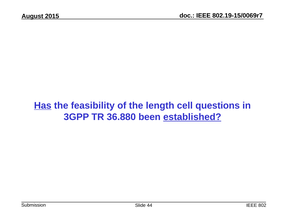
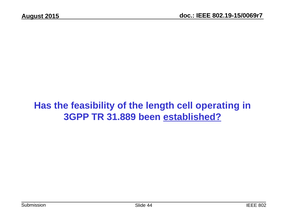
Has underline: present -> none (43, 105)
questions: questions -> operating (218, 105)
36.880: 36.880 -> 31.889 (121, 117)
